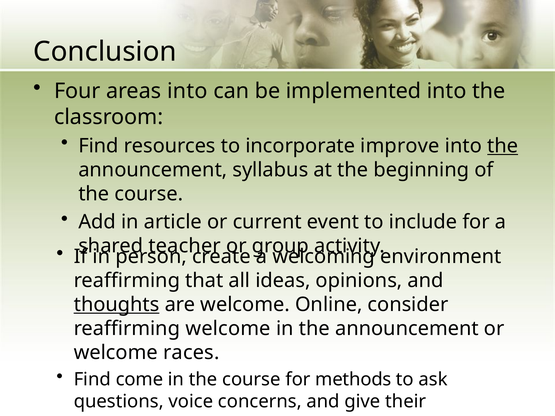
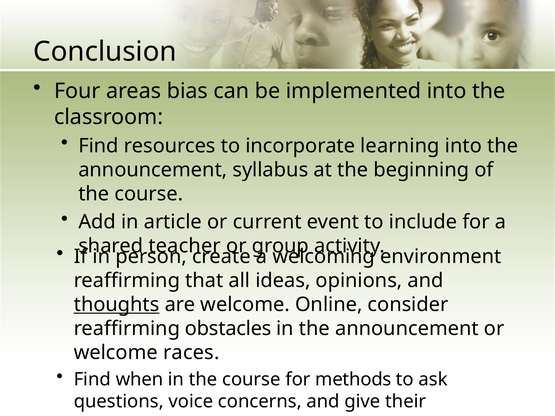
areas into: into -> bias (187, 91)
improve: improve -> learning (400, 146)
the underline: present -> none (503, 146)
reaffirming welcome: welcome -> obstacles (228, 329)
come: come -> when (139, 380)
